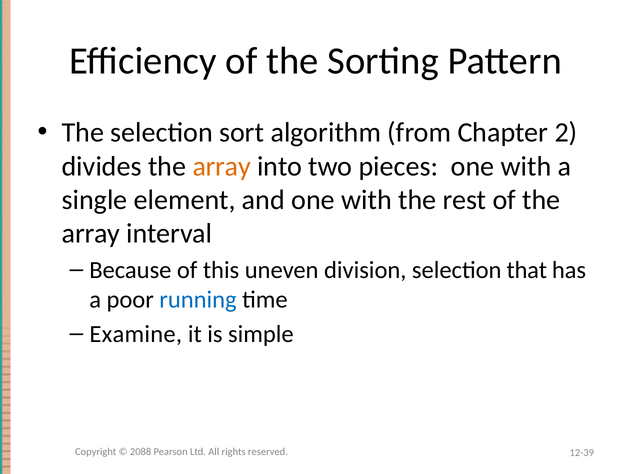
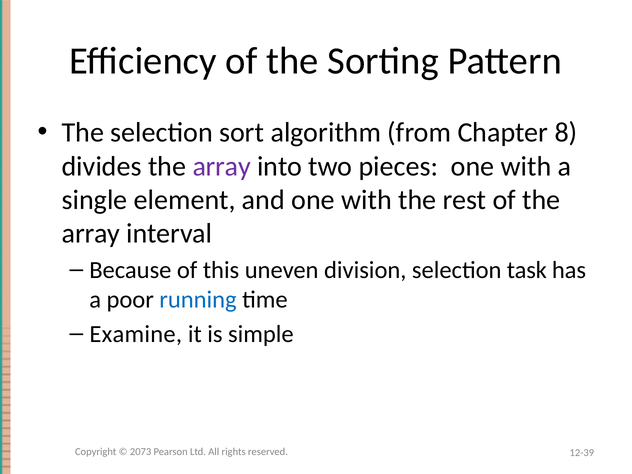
2: 2 -> 8 (566, 133)
array colour: orange -> purple (222, 166)
that: that -> task (527, 270)
2088: 2088 -> 2073 (141, 452)
